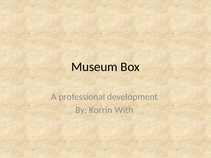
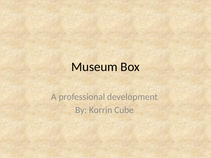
With: With -> Cube (124, 110)
